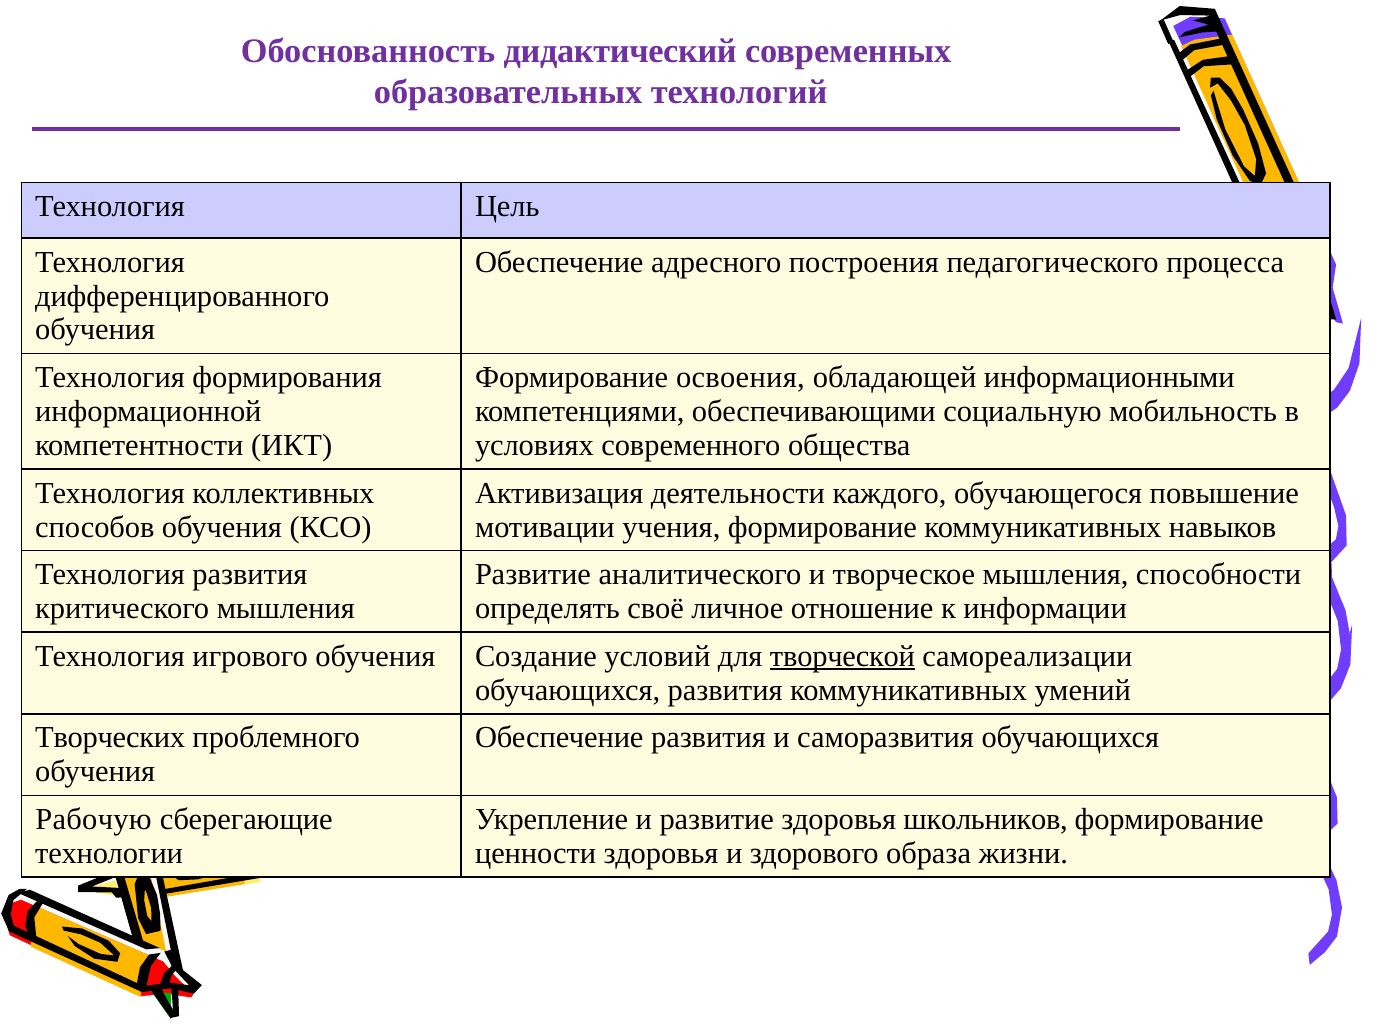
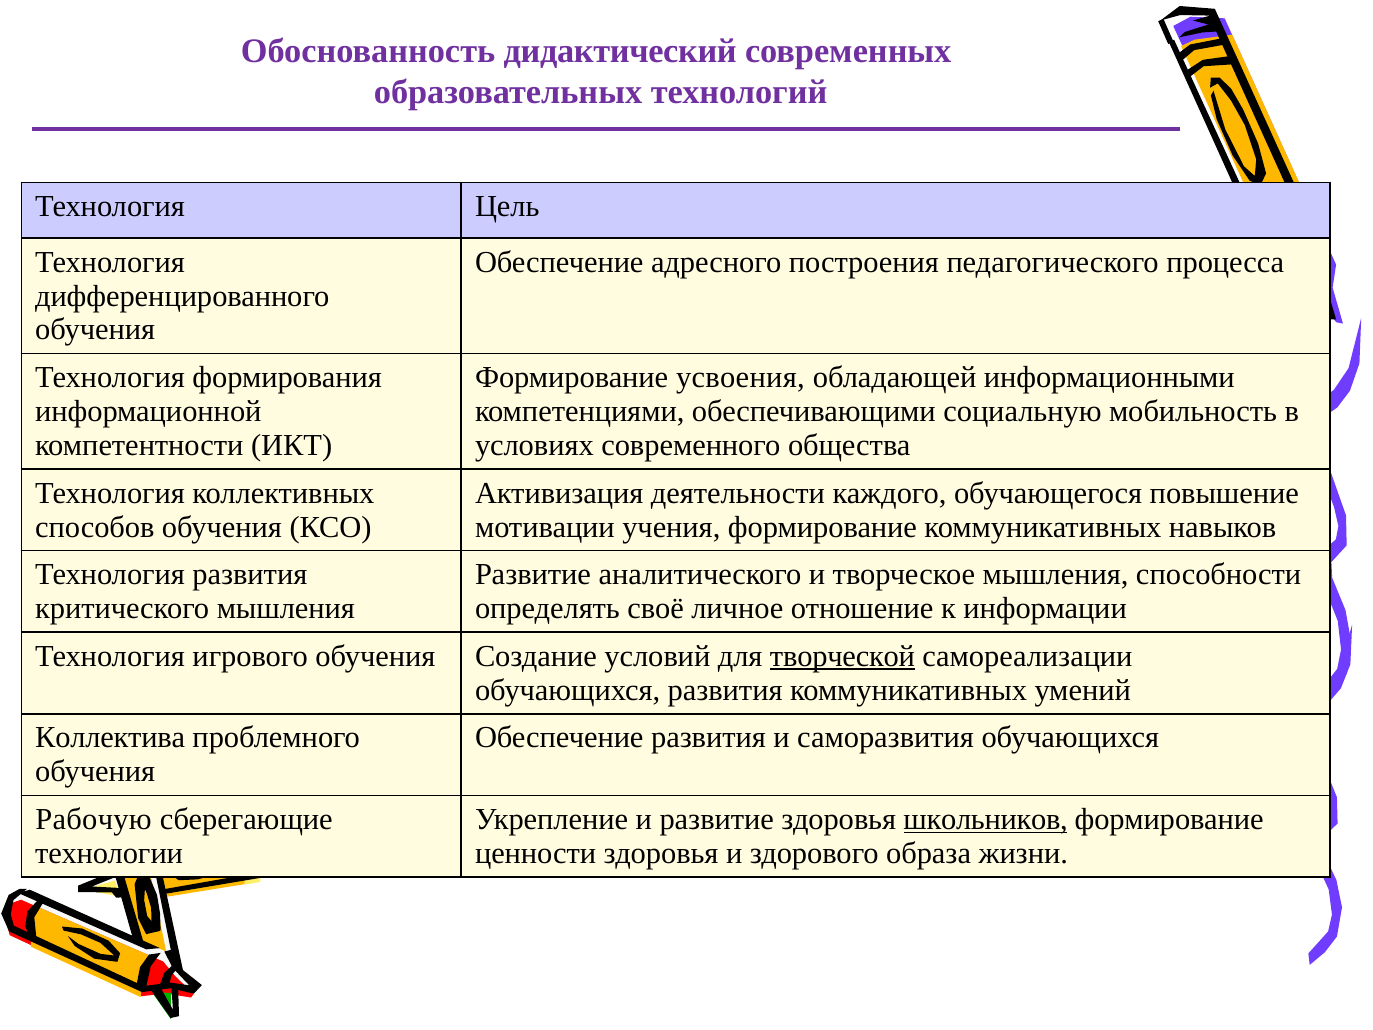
освоения: освоения -> усвоения (740, 378)
Творческих: Творческих -> Коллектива (110, 738)
школьников underline: none -> present (986, 819)
